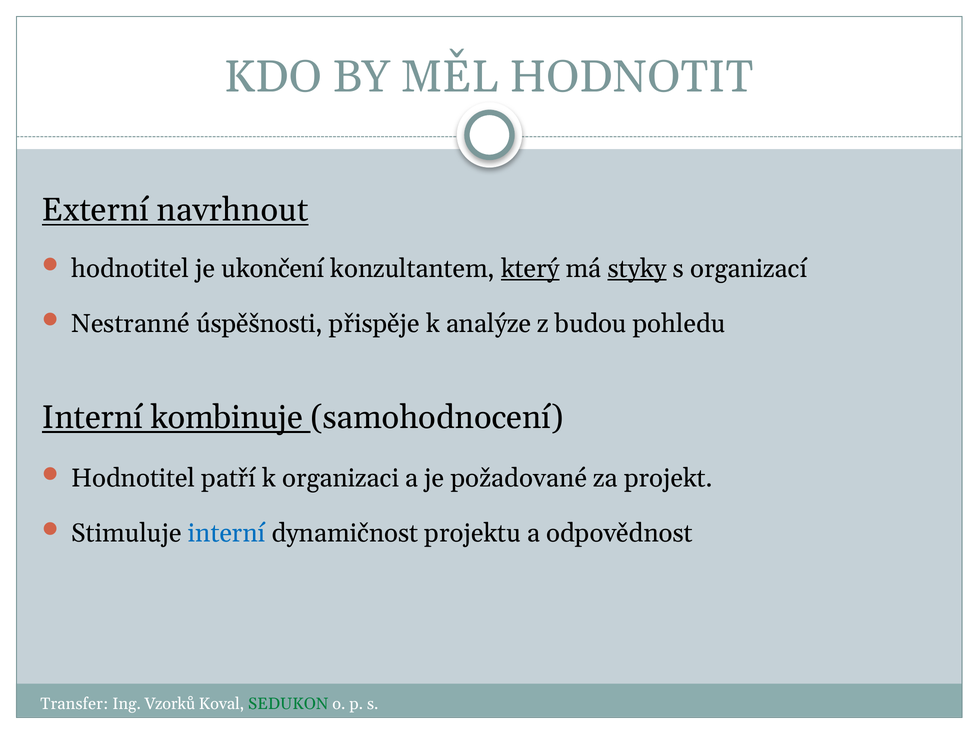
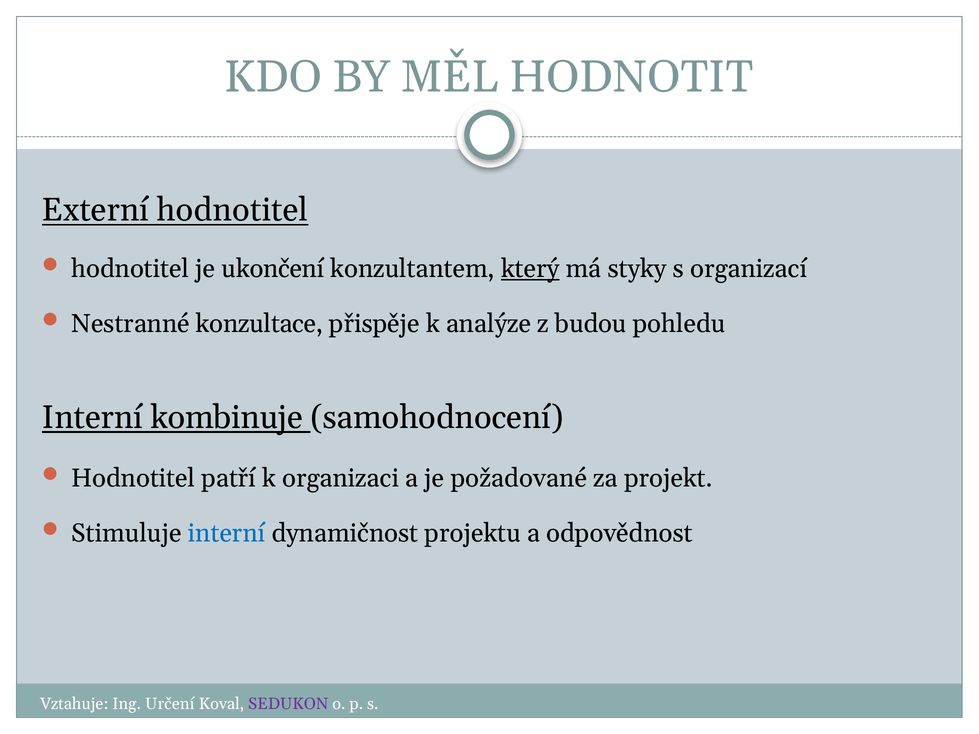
Externí navrhnout: navrhnout -> hodnotitel (232, 210)
styky underline: present -> none (637, 269)
úspěšnosti: úspěšnosti -> konzultace (259, 324)
Transfer: Transfer -> Vztahuje (74, 704)
Vzorků: Vzorků -> Určení (170, 704)
SEDUKON colour: green -> purple (288, 704)
